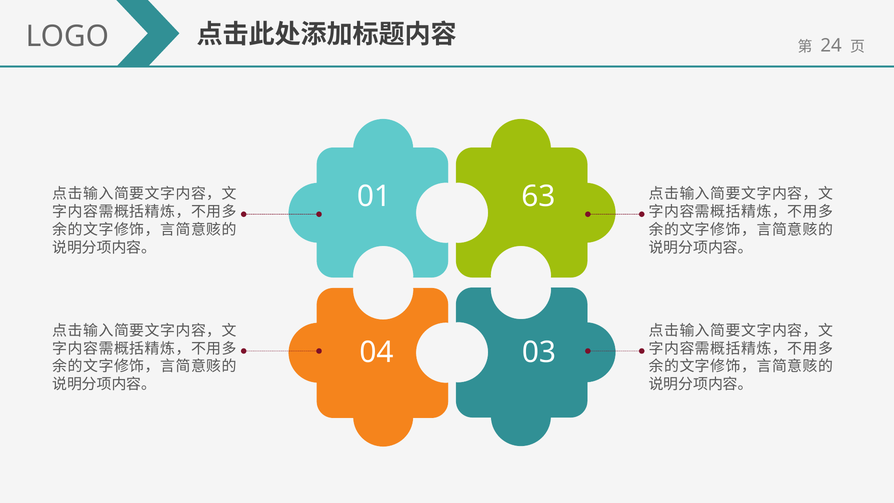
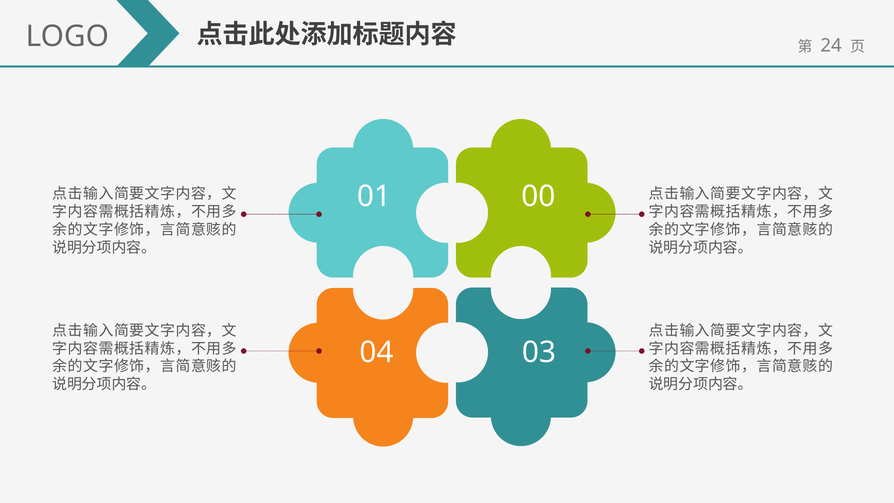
63: 63 -> 00 (538, 197)
